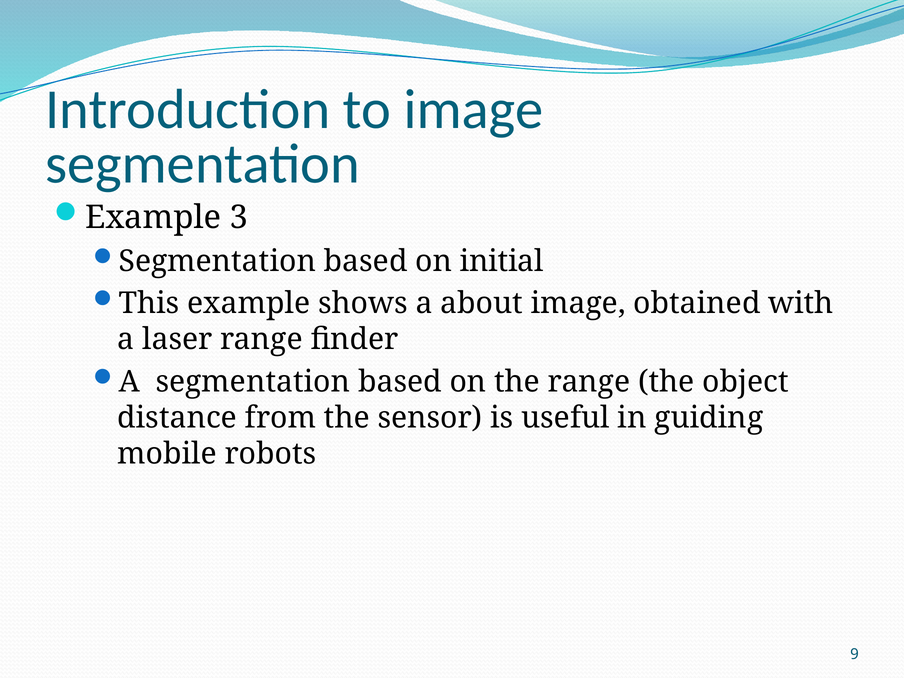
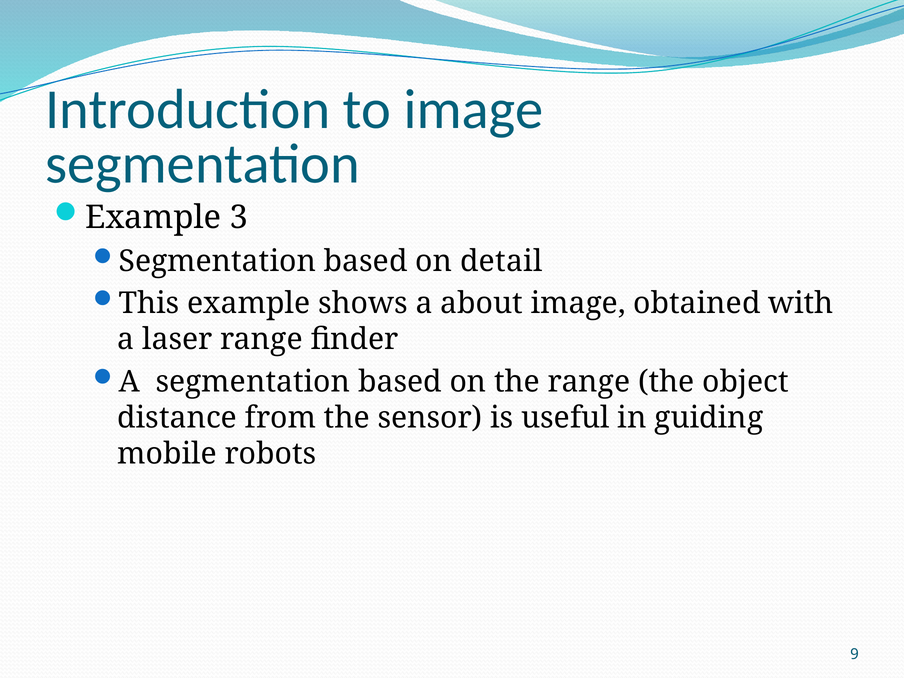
initial: initial -> detail (501, 261)
